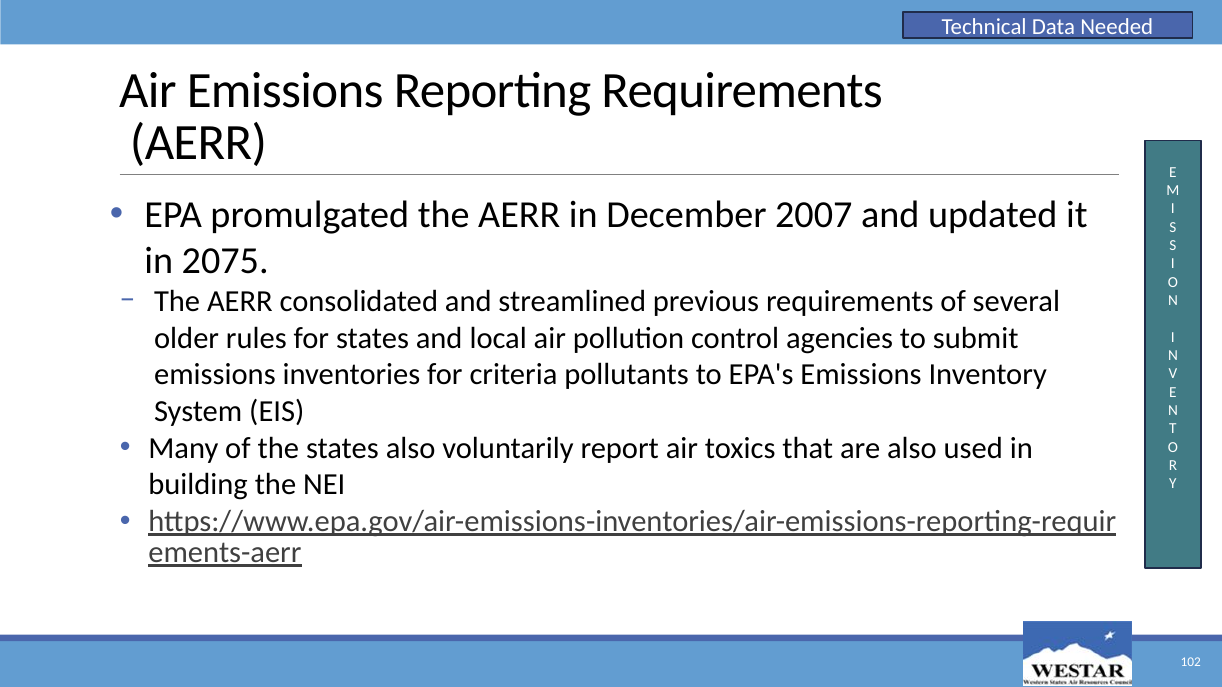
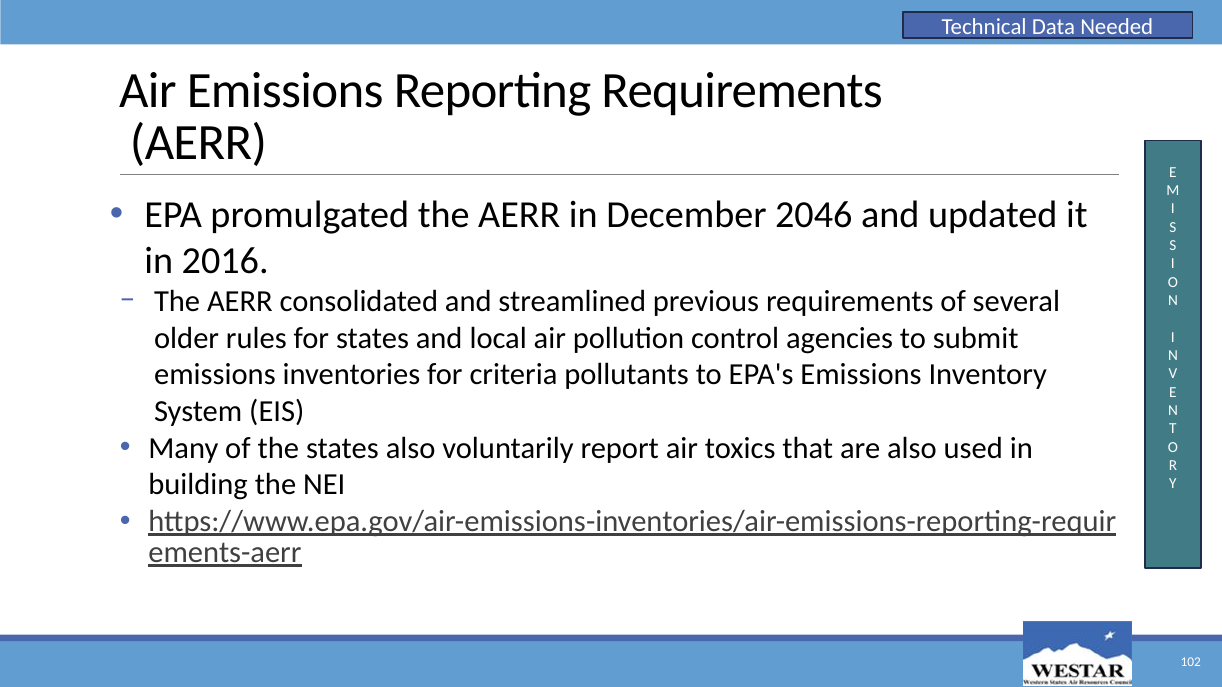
2007: 2007 -> 2046 (814, 215)
2075: 2075 -> 2016 (225, 261)
